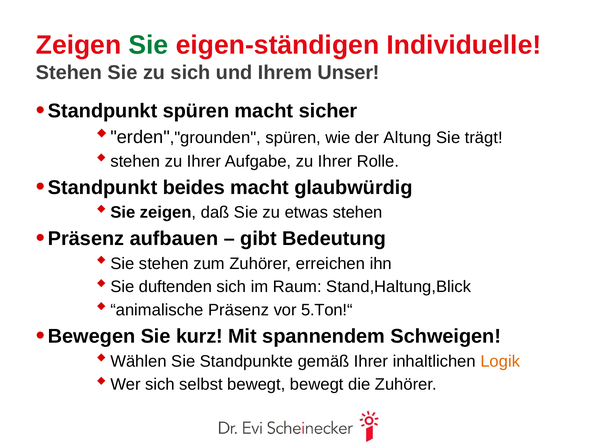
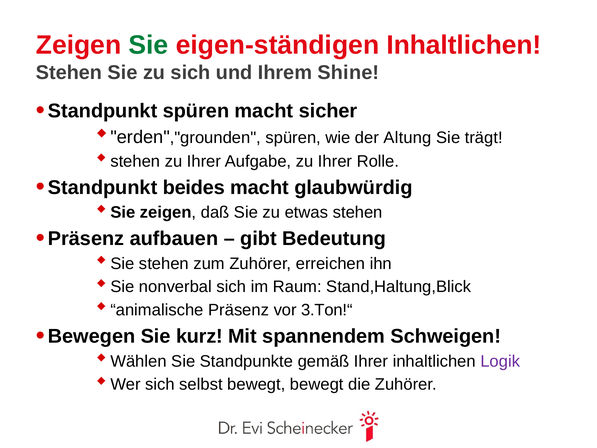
eigen-ständigen Individuelle: Individuelle -> Inhaltlichen (464, 45)
Unser: Unser -> Shine (348, 73)
duftenden: duftenden -> nonverbal (175, 287)
5.Ton!“: 5.Ton!“ -> 3.Ton!“ (327, 310)
Logik colour: orange -> purple (500, 361)
